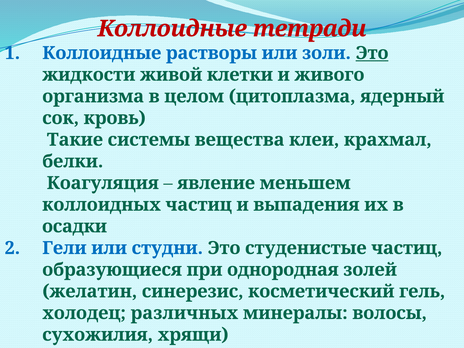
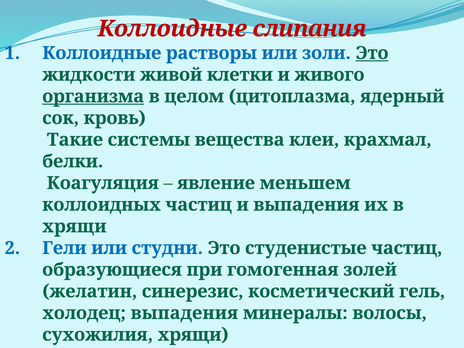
тетради: тетради -> слипания (310, 29)
организма underline: none -> present (93, 96)
осадки: осадки -> хрящи (74, 226)
однородная: однородная -> гомогенная (283, 270)
холодец различных: различных -> выпадения (184, 313)
